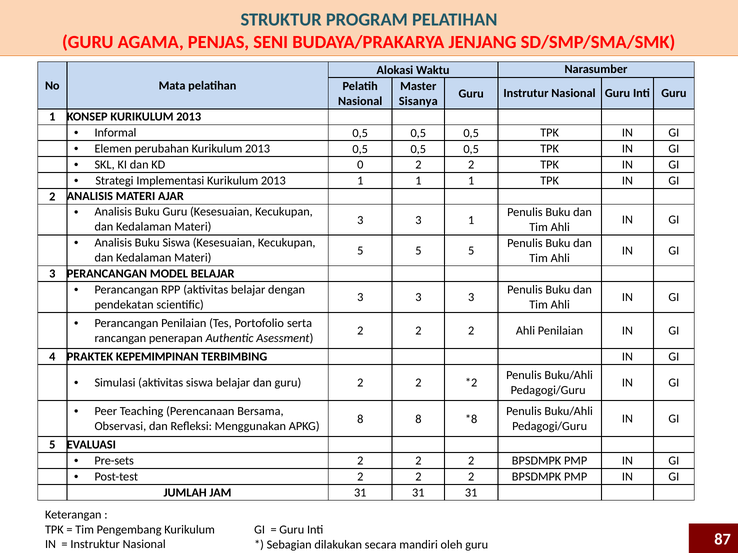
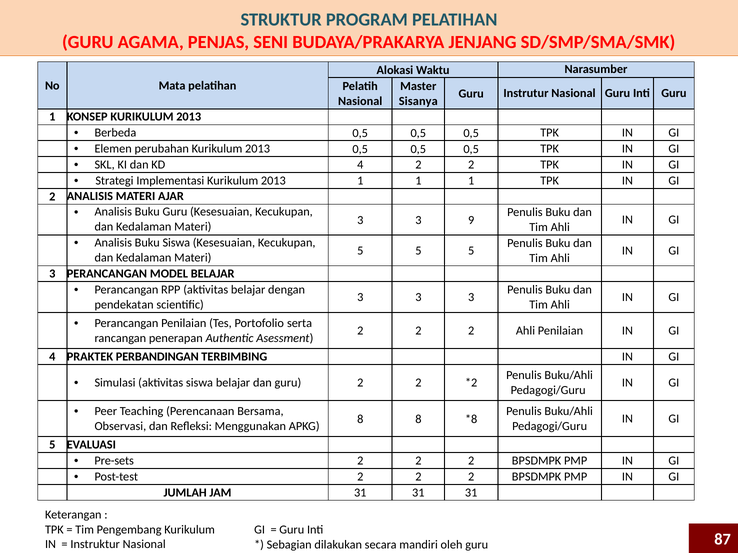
Informal: Informal -> Berbeda (115, 133)
KD 0: 0 -> 4 (360, 165)
3 1: 1 -> 9 (471, 220)
KEPEMIMPINAN: KEPEMIMPINAN -> PERBANDINGAN (157, 357)
